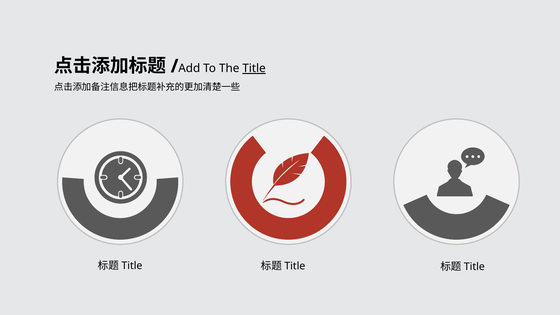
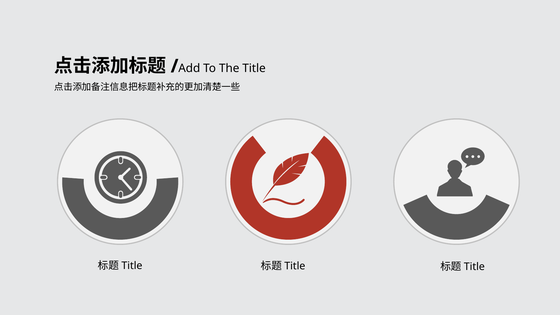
Title underline: present -> none (254, 68)
